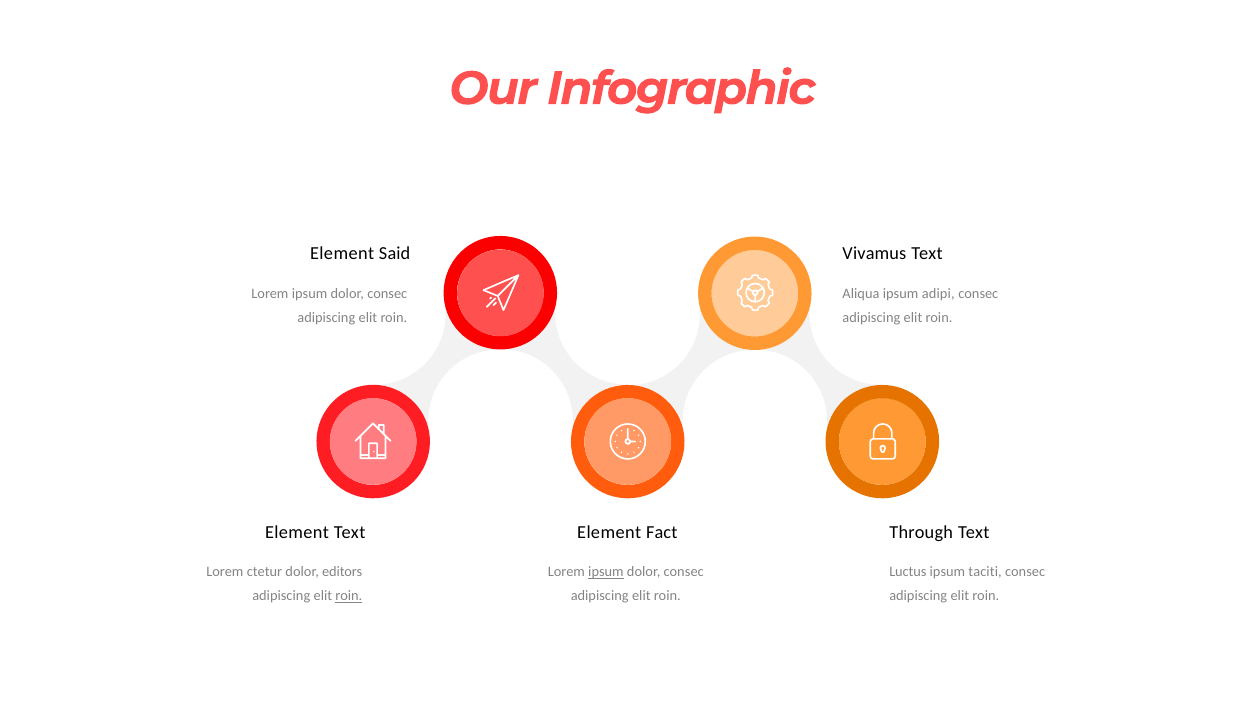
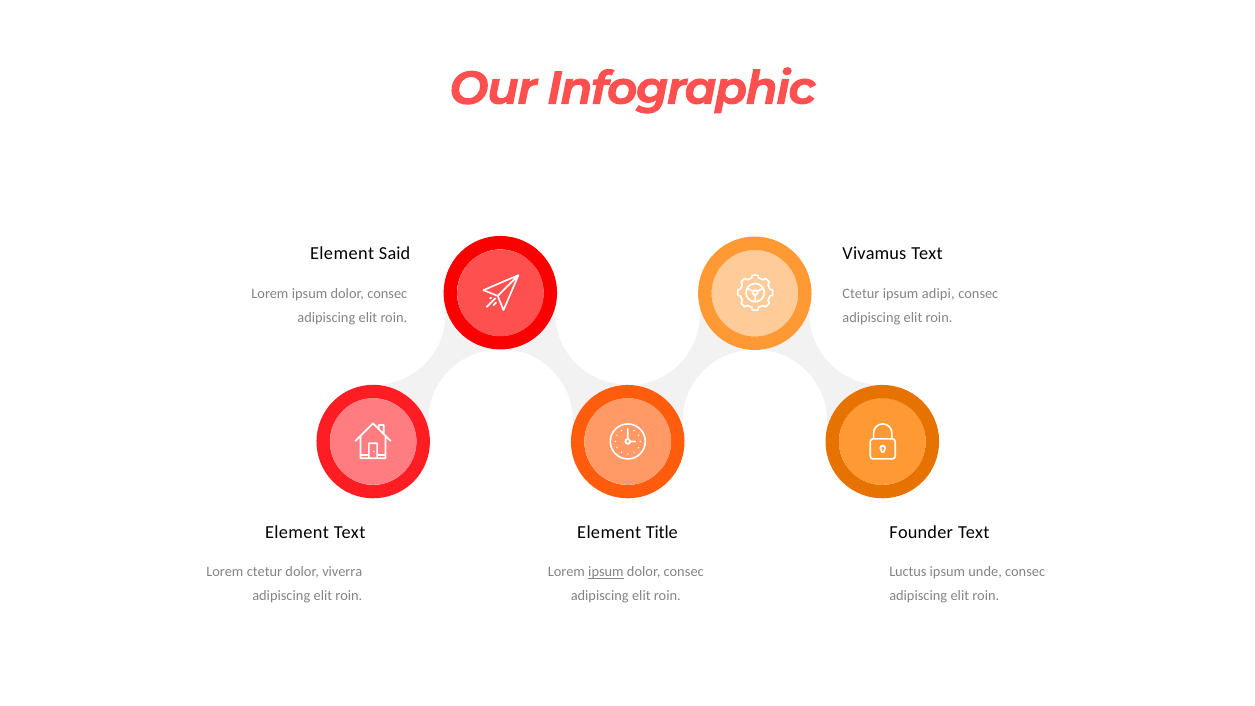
Aliqua: Aliqua -> Ctetur (861, 293)
Fact: Fact -> Title (662, 532)
Through: Through -> Founder (921, 532)
editors: editors -> viverra (342, 572)
taciti: taciti -> unde (985, 572)
roin underline: present -> none (349, 596)
